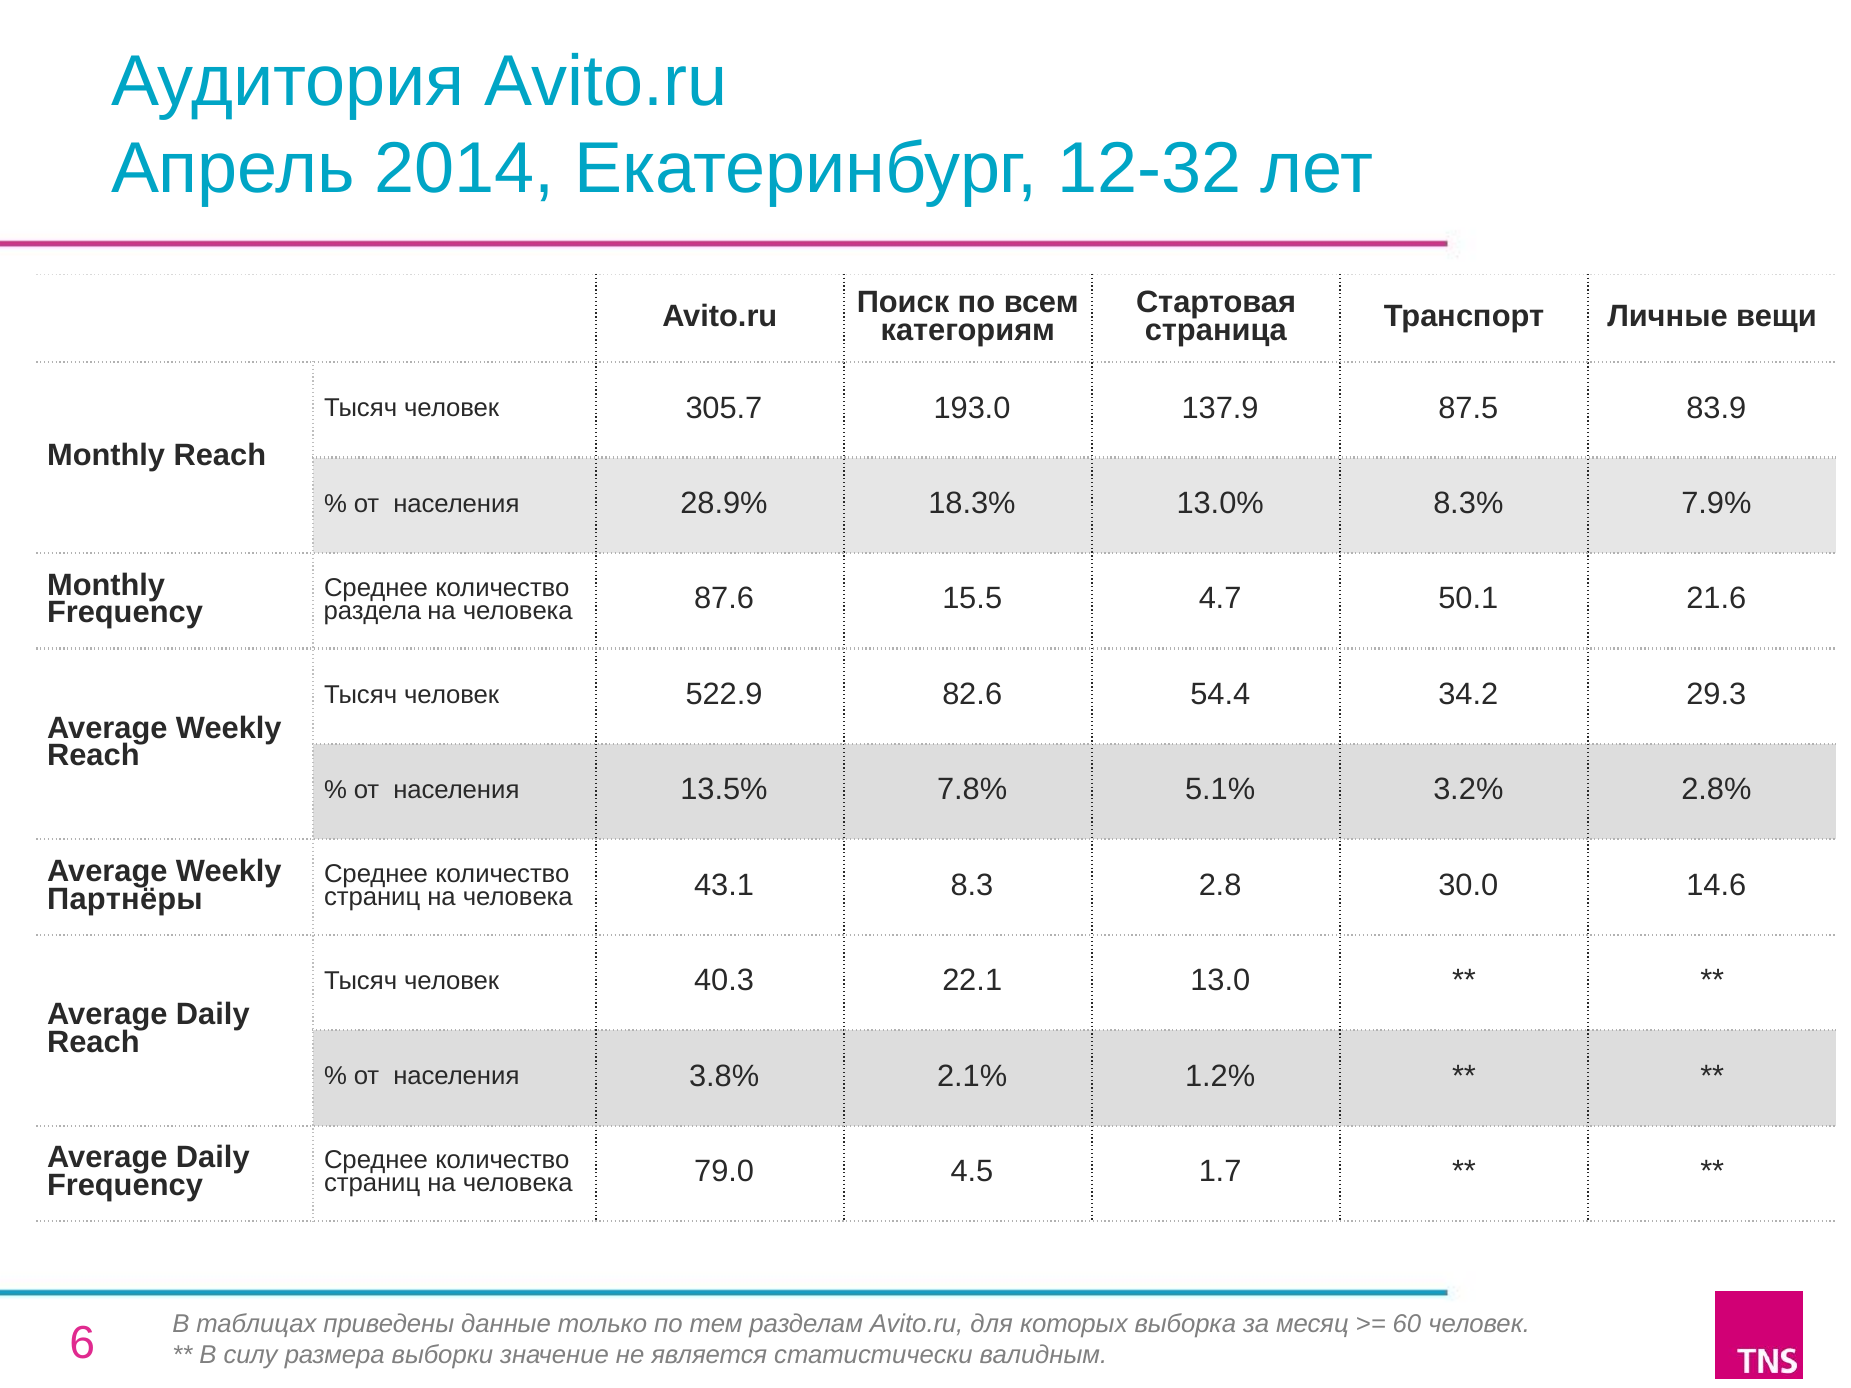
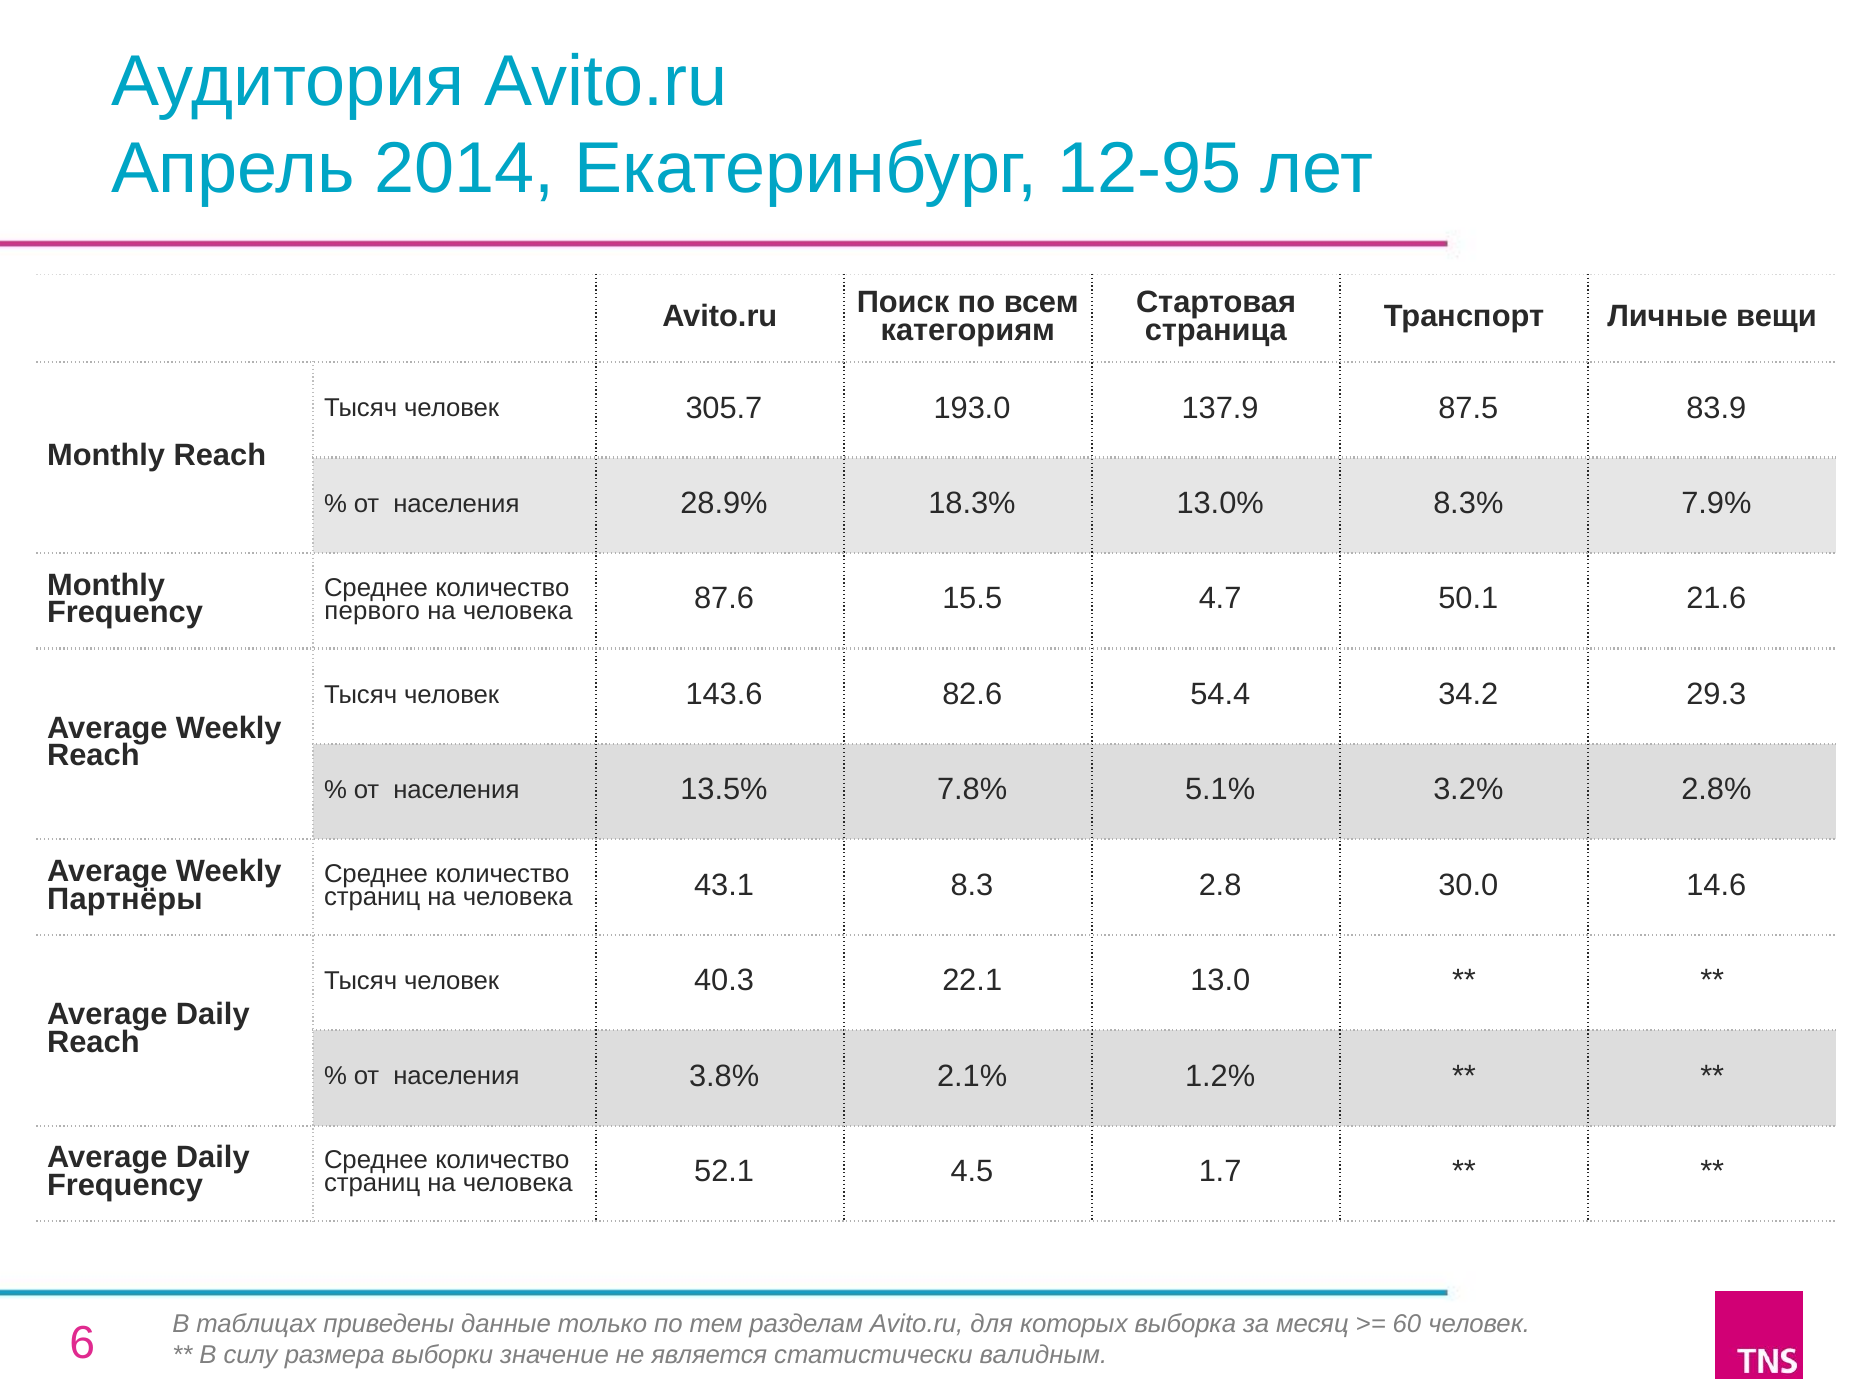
12-32: 12-32 -> 12-95 (1149, 168)
раздела: раздела -> первого (372, 611)
522.9: 522.9 -> 143.6 (724, 694)
79.0: 79.0 -> 52.1 (724, 1172)
